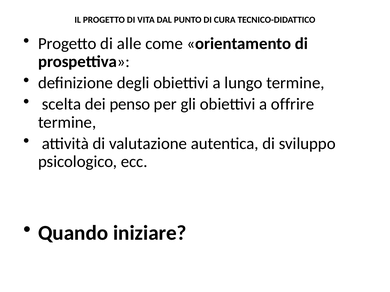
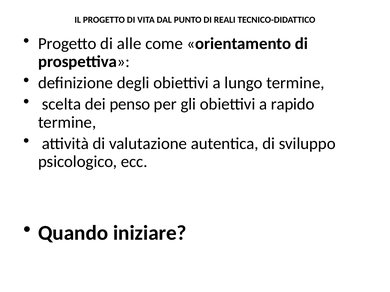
CURA: CURA -> REALI (225, 20)
offrire: offrire -> rapido (293, 104)
